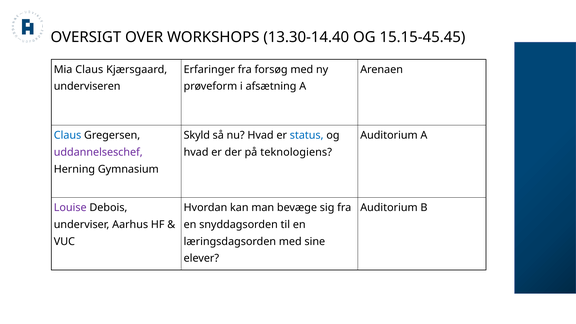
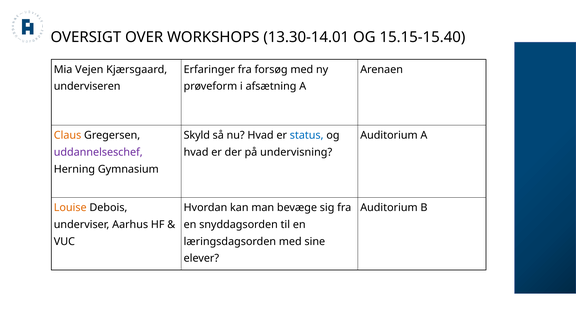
13.30-14.40: 13.30-14.40 -> 13.30-14.01 (306, 37)
15.15-45.45: 15.15-45.45 -> 15.15-15.40 (422, 37)
Mia Claus: Claus -> Vejen (89, 70)
Claus colour: blue -> orange (68, 135)
teknologiens: teknologiens -> undervisning (296, 152)
Louise colour: purple -> orange (70, 208)
